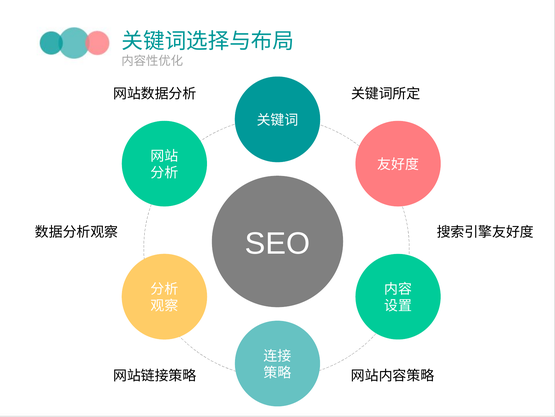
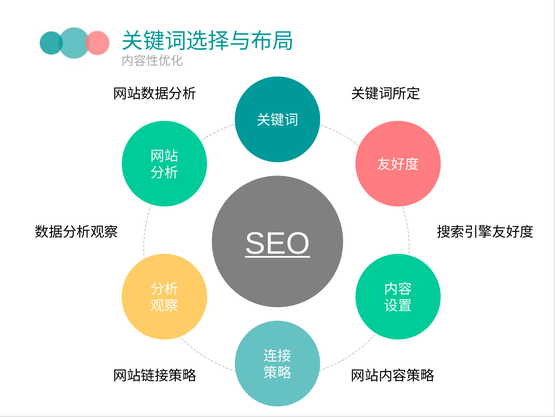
SEO underline: none -> present (277, 243)
